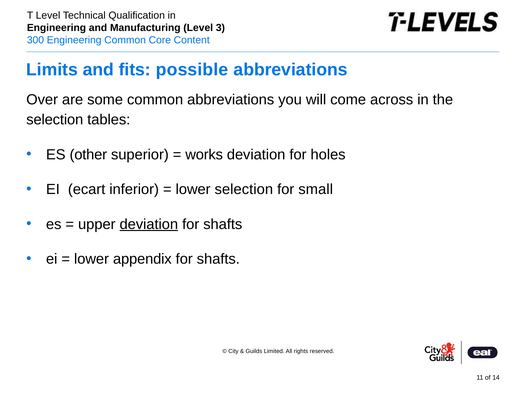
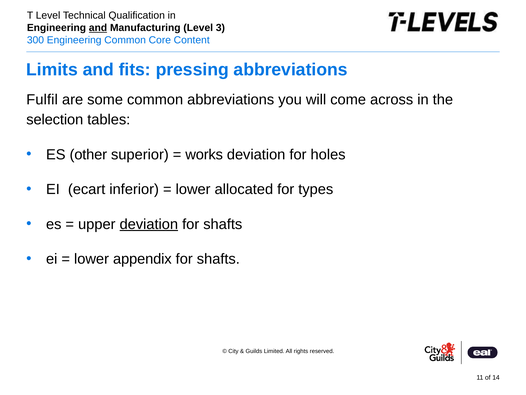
and underline: none -> present (98, 28)
possible: possible -> pressing (192, 70)
Over: Over -> Fulfil (42, 99)
lower selection: selection -> allocated (244, 189)
small: small -> types (316, 189)
